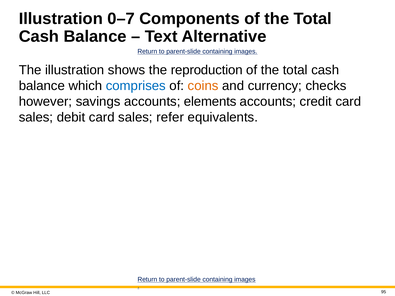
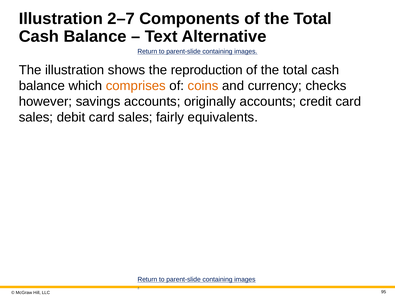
0–7: 0–7 -> 2–7 (121, 19)
comprises colour: blue -> orange (136, 86)
elements: elements -> originally (210, 102)
refer: refer -> fairly (170, 117)
